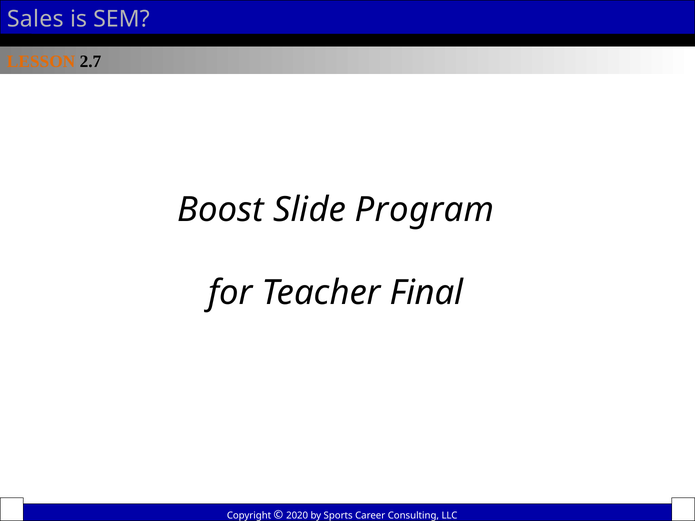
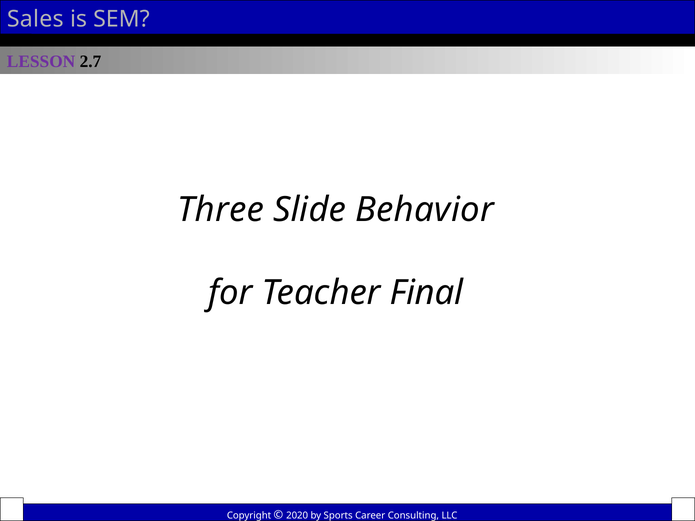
LESSON colour: orange -> purple (41, 61)
Boost: Boost -> Three (221, 210)
Program: Program -> Behavior (425, 210)
